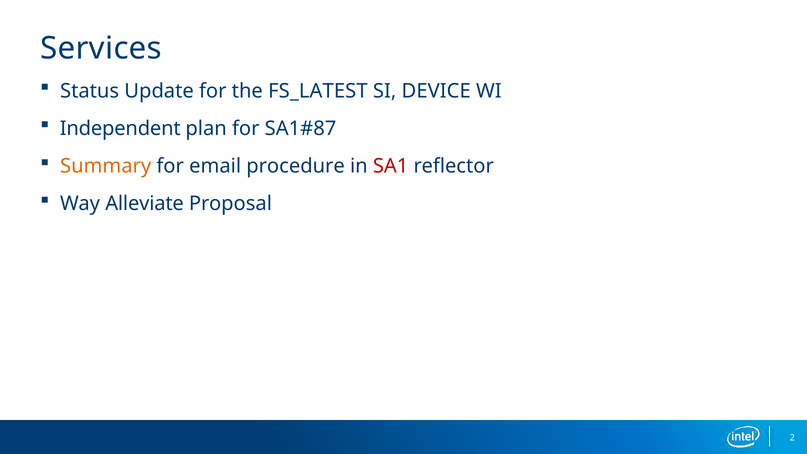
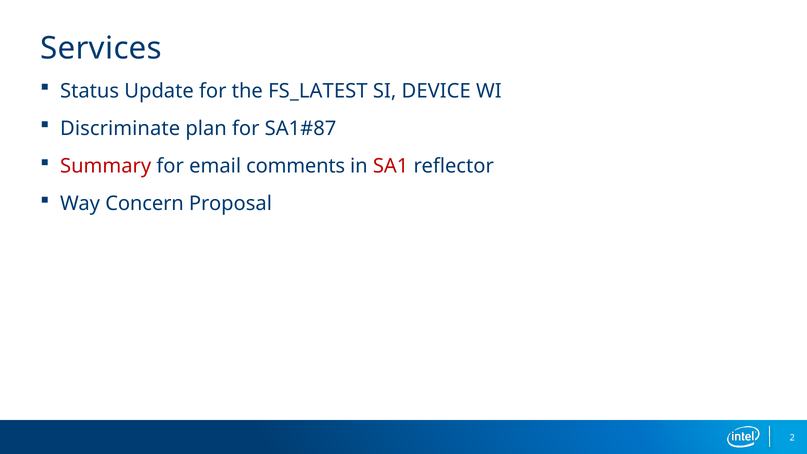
Independent: Independent -> Discriminate (120, 128)
Summary colour: orange -> red (106, 166)
procedure: procedure -> comments (296, 166)
Alleviate: Alleviate -> Concern (145, 204)
